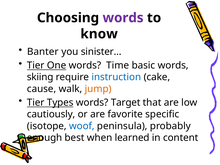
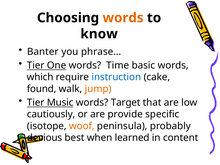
words colour: purple -> orange (123, 18)
sinister…: sinister… -> phrase… (101, 52)
skiing: skiing -> which (40, 77)
cause: cause -> found (42, 89)
Types: Types -> Music (60, 103)
favorite: favorite -> provide (125, 114)
woof colour: blue -> orange (82, 126)
enough: enough -> devious (45, 138)
